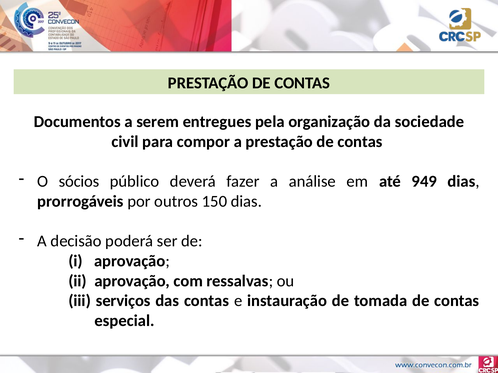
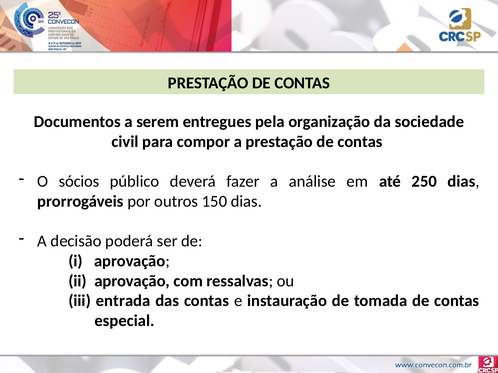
949: 949 -> 250 (424, 182)
serviços: serviços -> entrada (123, 301)
